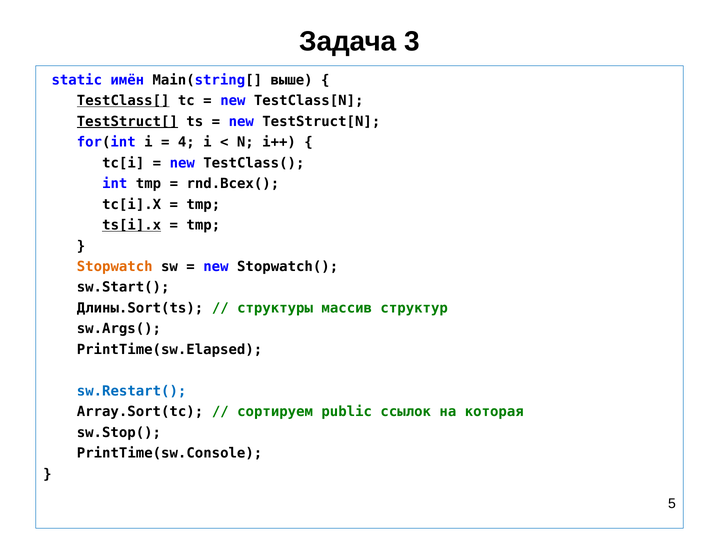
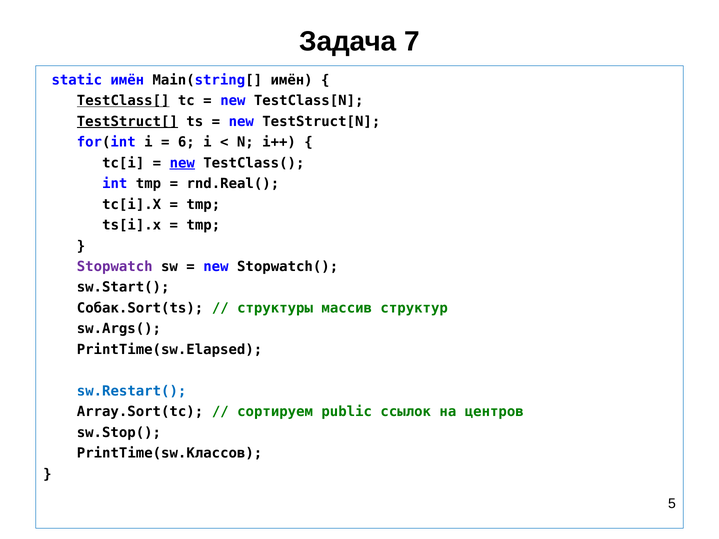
3: 3 -> 7 (412, 41)
Main(string[ выше: выше -> имён (292, 80)
4: 4 -> 6 (186, 142)
new underline: none -> present (182, 163)
rnd.Всех(: rnd.Всех( -> rnd.Real( (233, 184)
ts[i].x underline: present -> none (132, 225)
Stopwatch colour: orange -> purple (115, 267)
Длины.Sort(ts: Длины.Sort(ts -> Собак.Sort(ts (140, 308)
которая: которая -> центров (494, 412)
PrintTime(sw.Console: PrintTime(sw.Console -> PrintTime(sw.Классов (170, 454)
